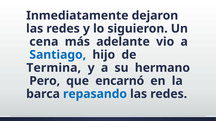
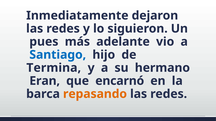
cena: cena -> pues (44, 42)
Pero: Pero -> Eran (45, 81)
repasando colour: blue -> orange (95, 94)
